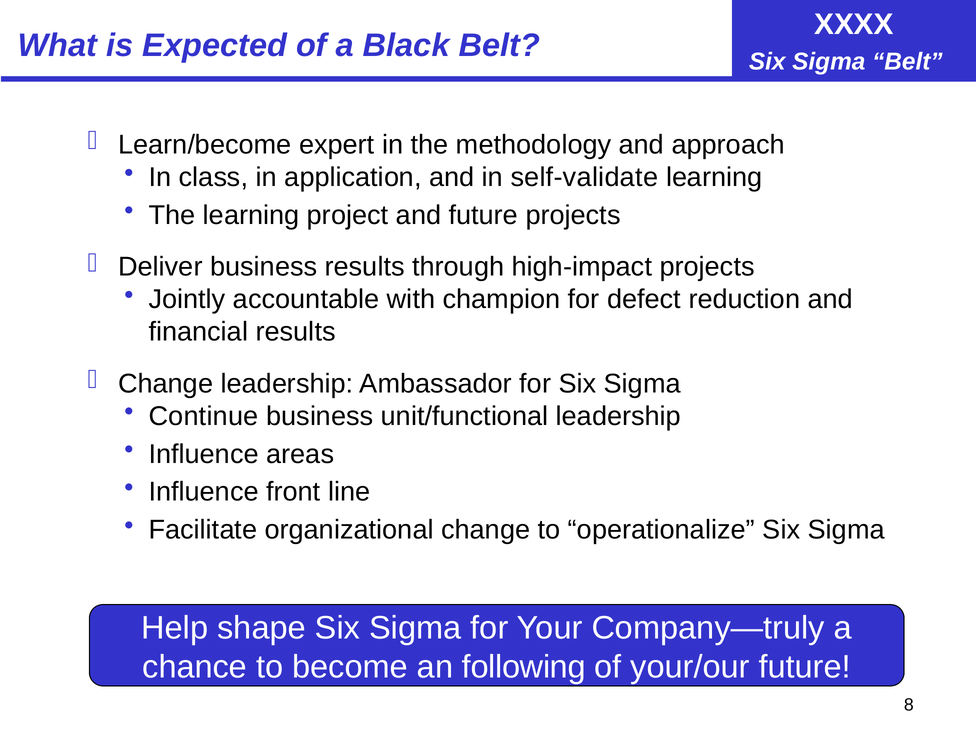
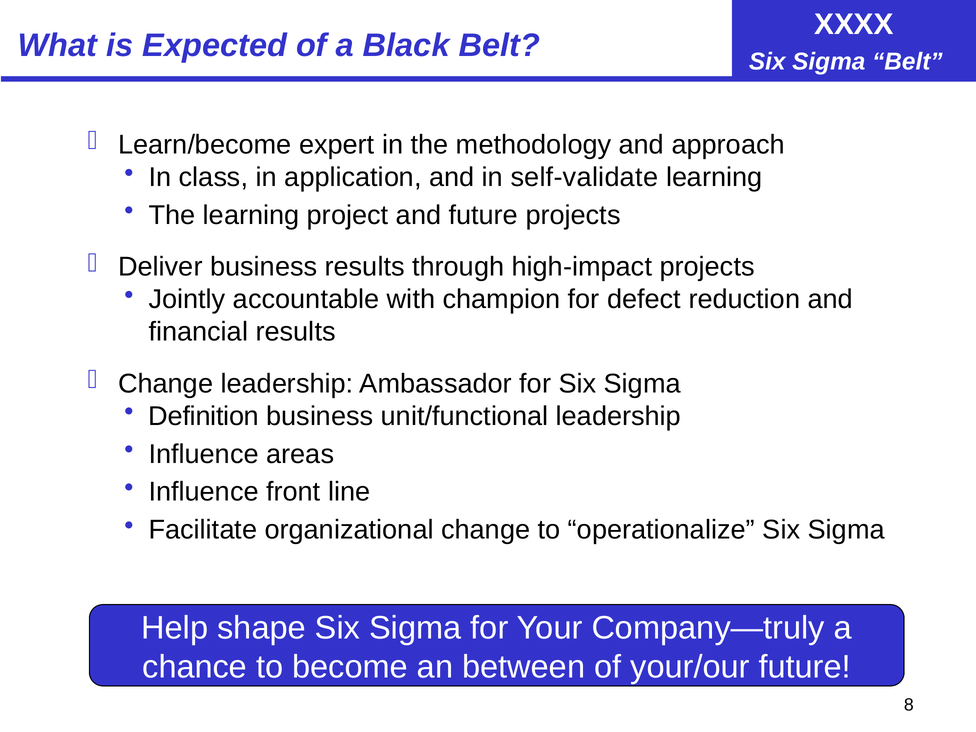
Continue: Continue -> Definition (204, 416)
following: following -> between (524, 667)
